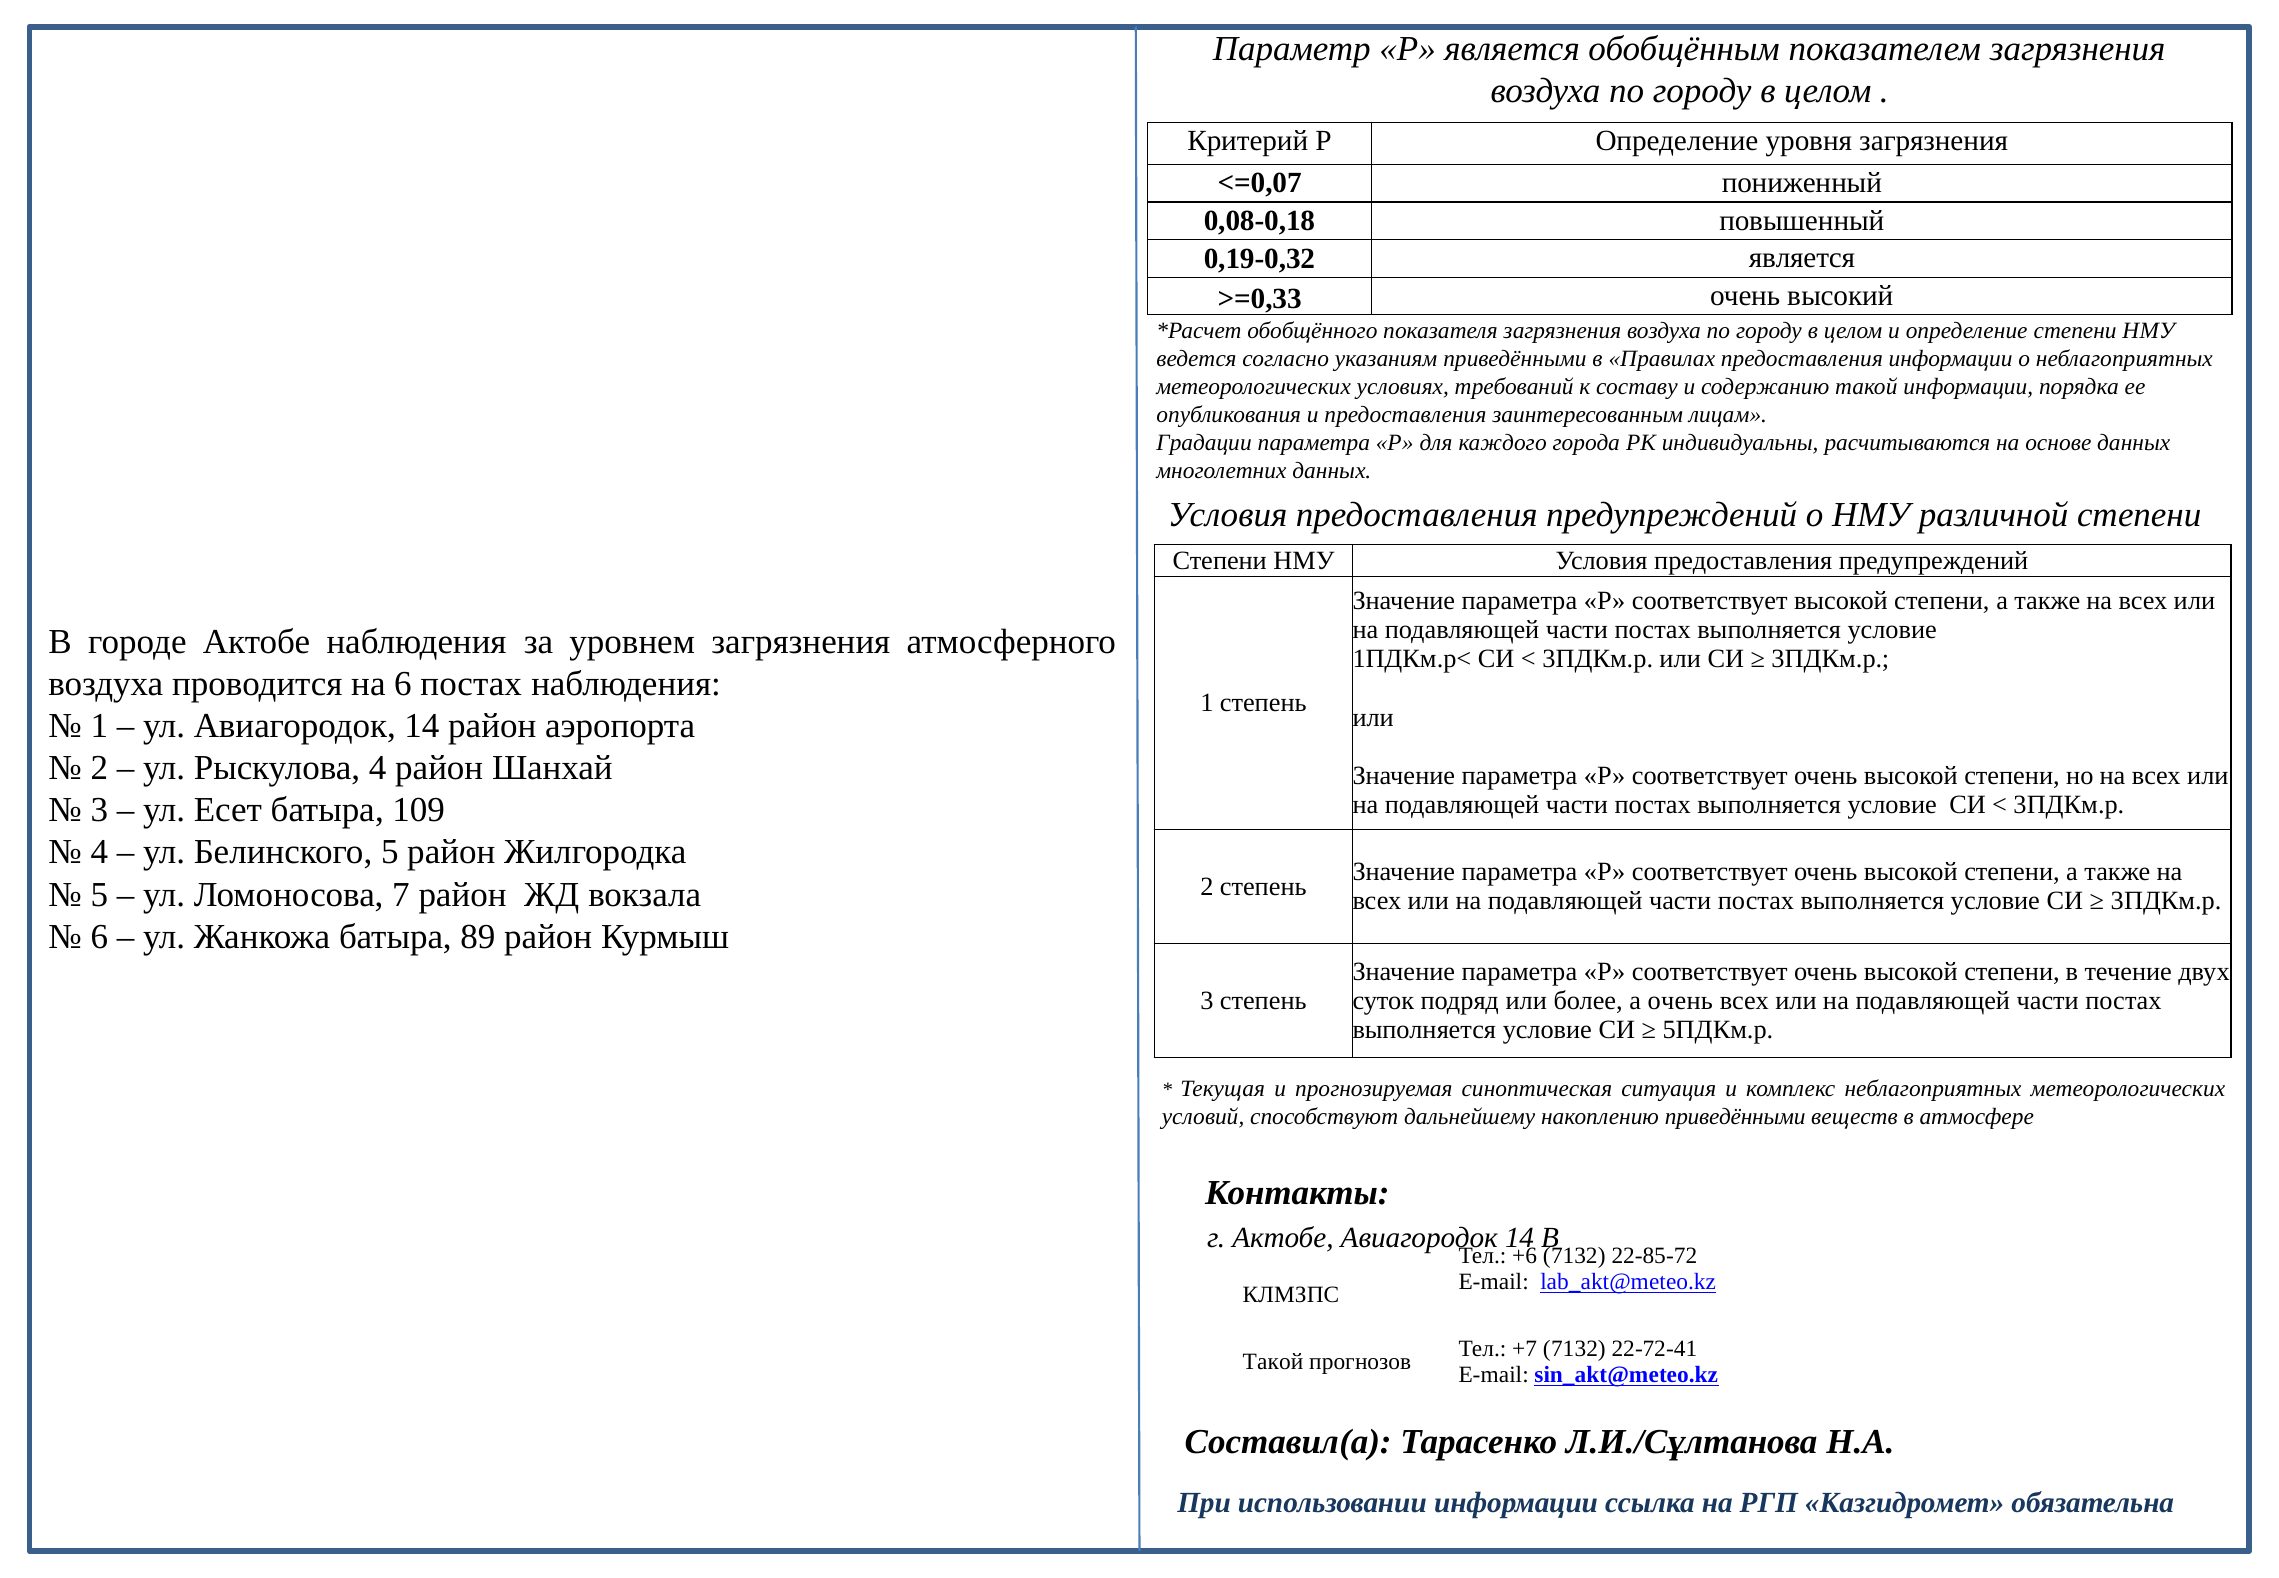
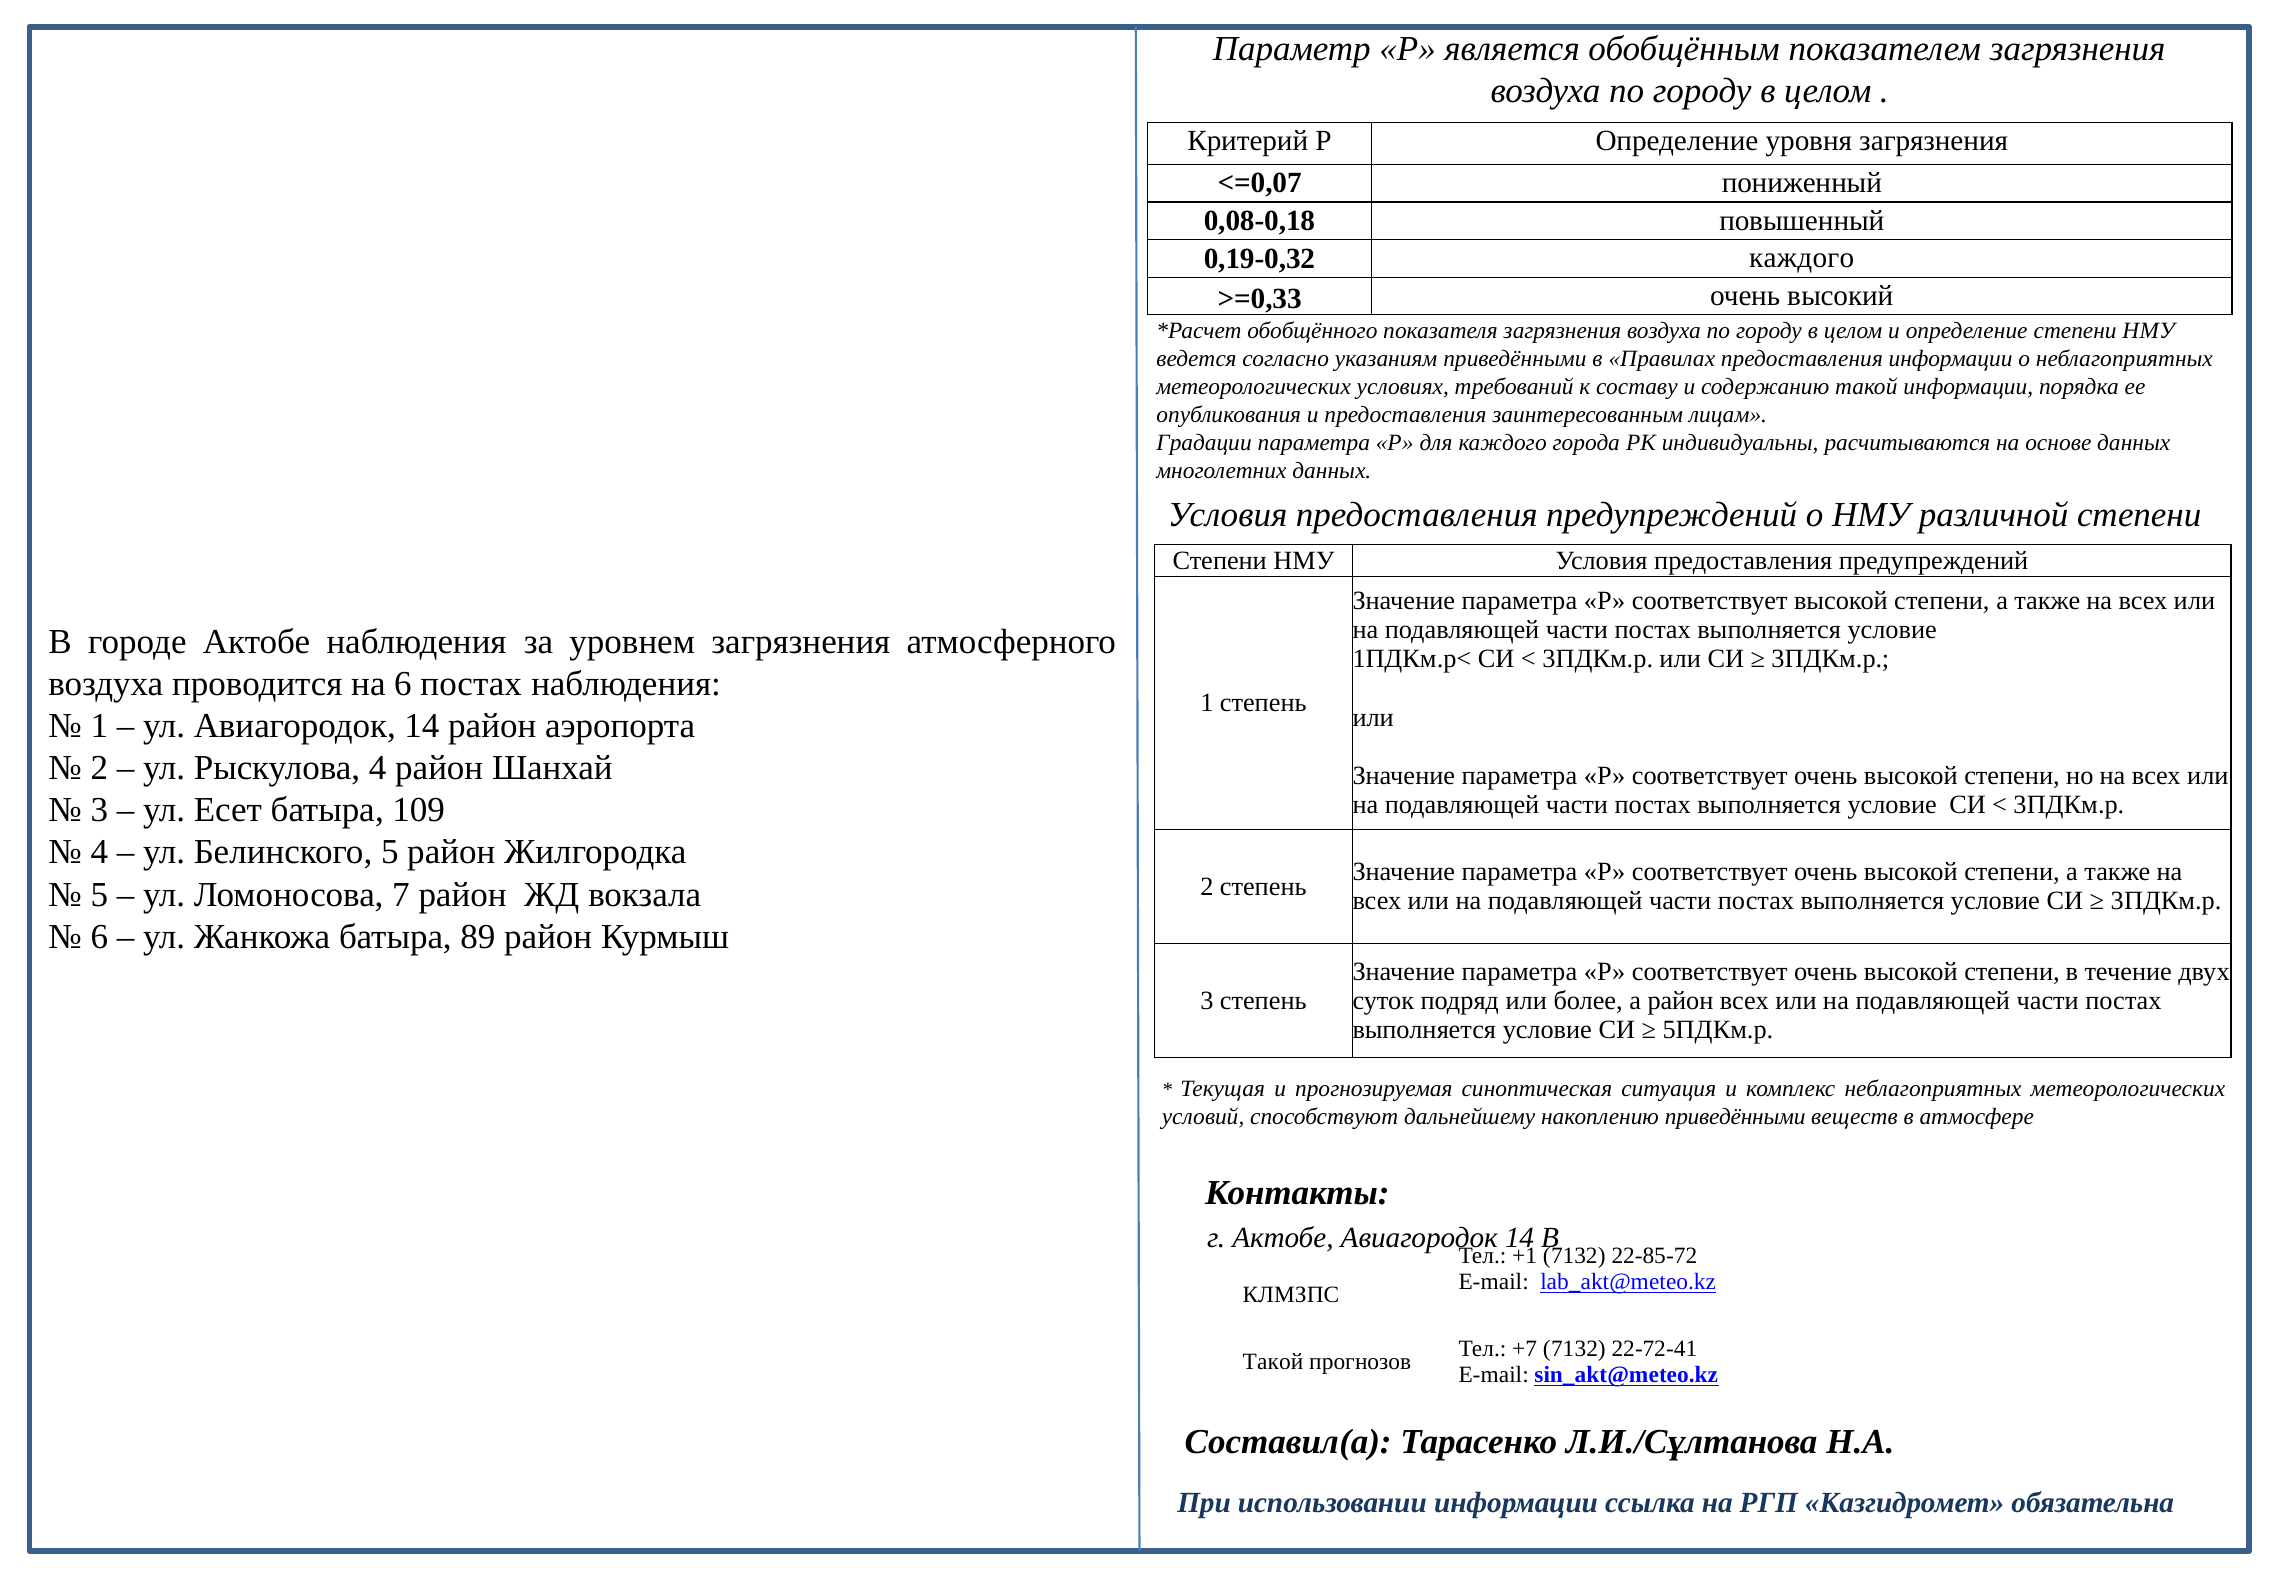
0,19-0,32 является: является -> каждого (1802, 258)
а очень: очень -> район (1680, 1000)
+6: +6 -> +1 (1525, 1256)
